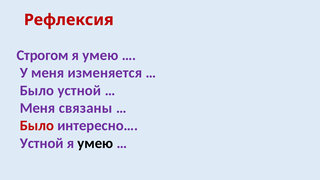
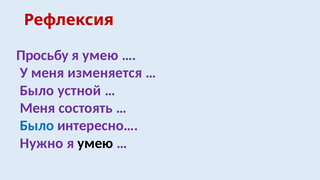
Строгом: Строгом -> Просьбу (43, 55)
связаны: связаны -> состоять (86, 108)
Было colour: red -> blue (37, 126)
Устной: Устной -> Нужно (42, 143)
